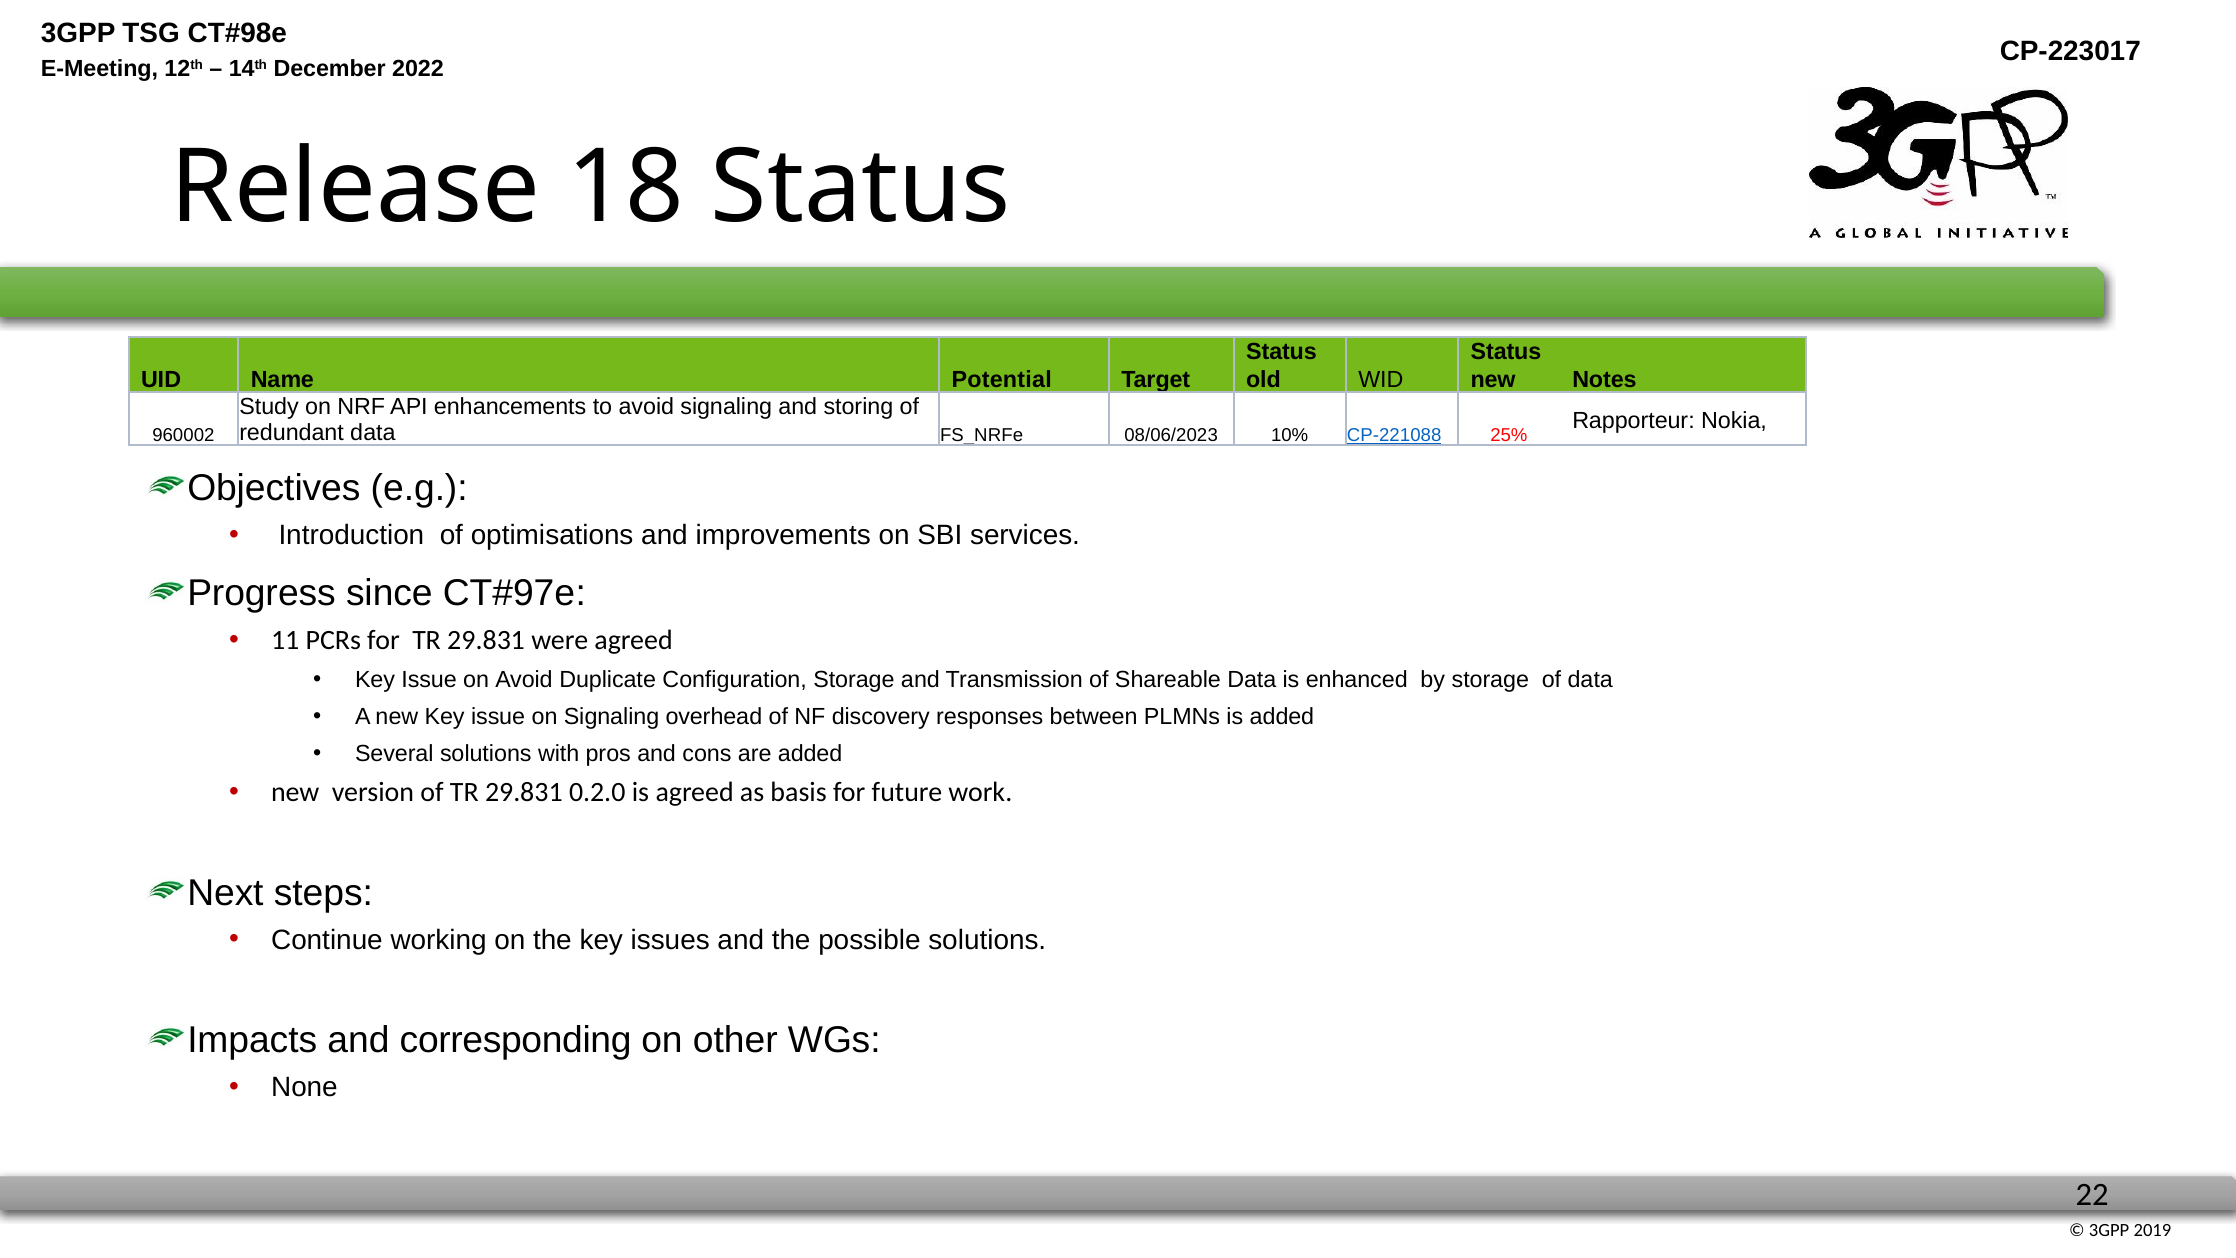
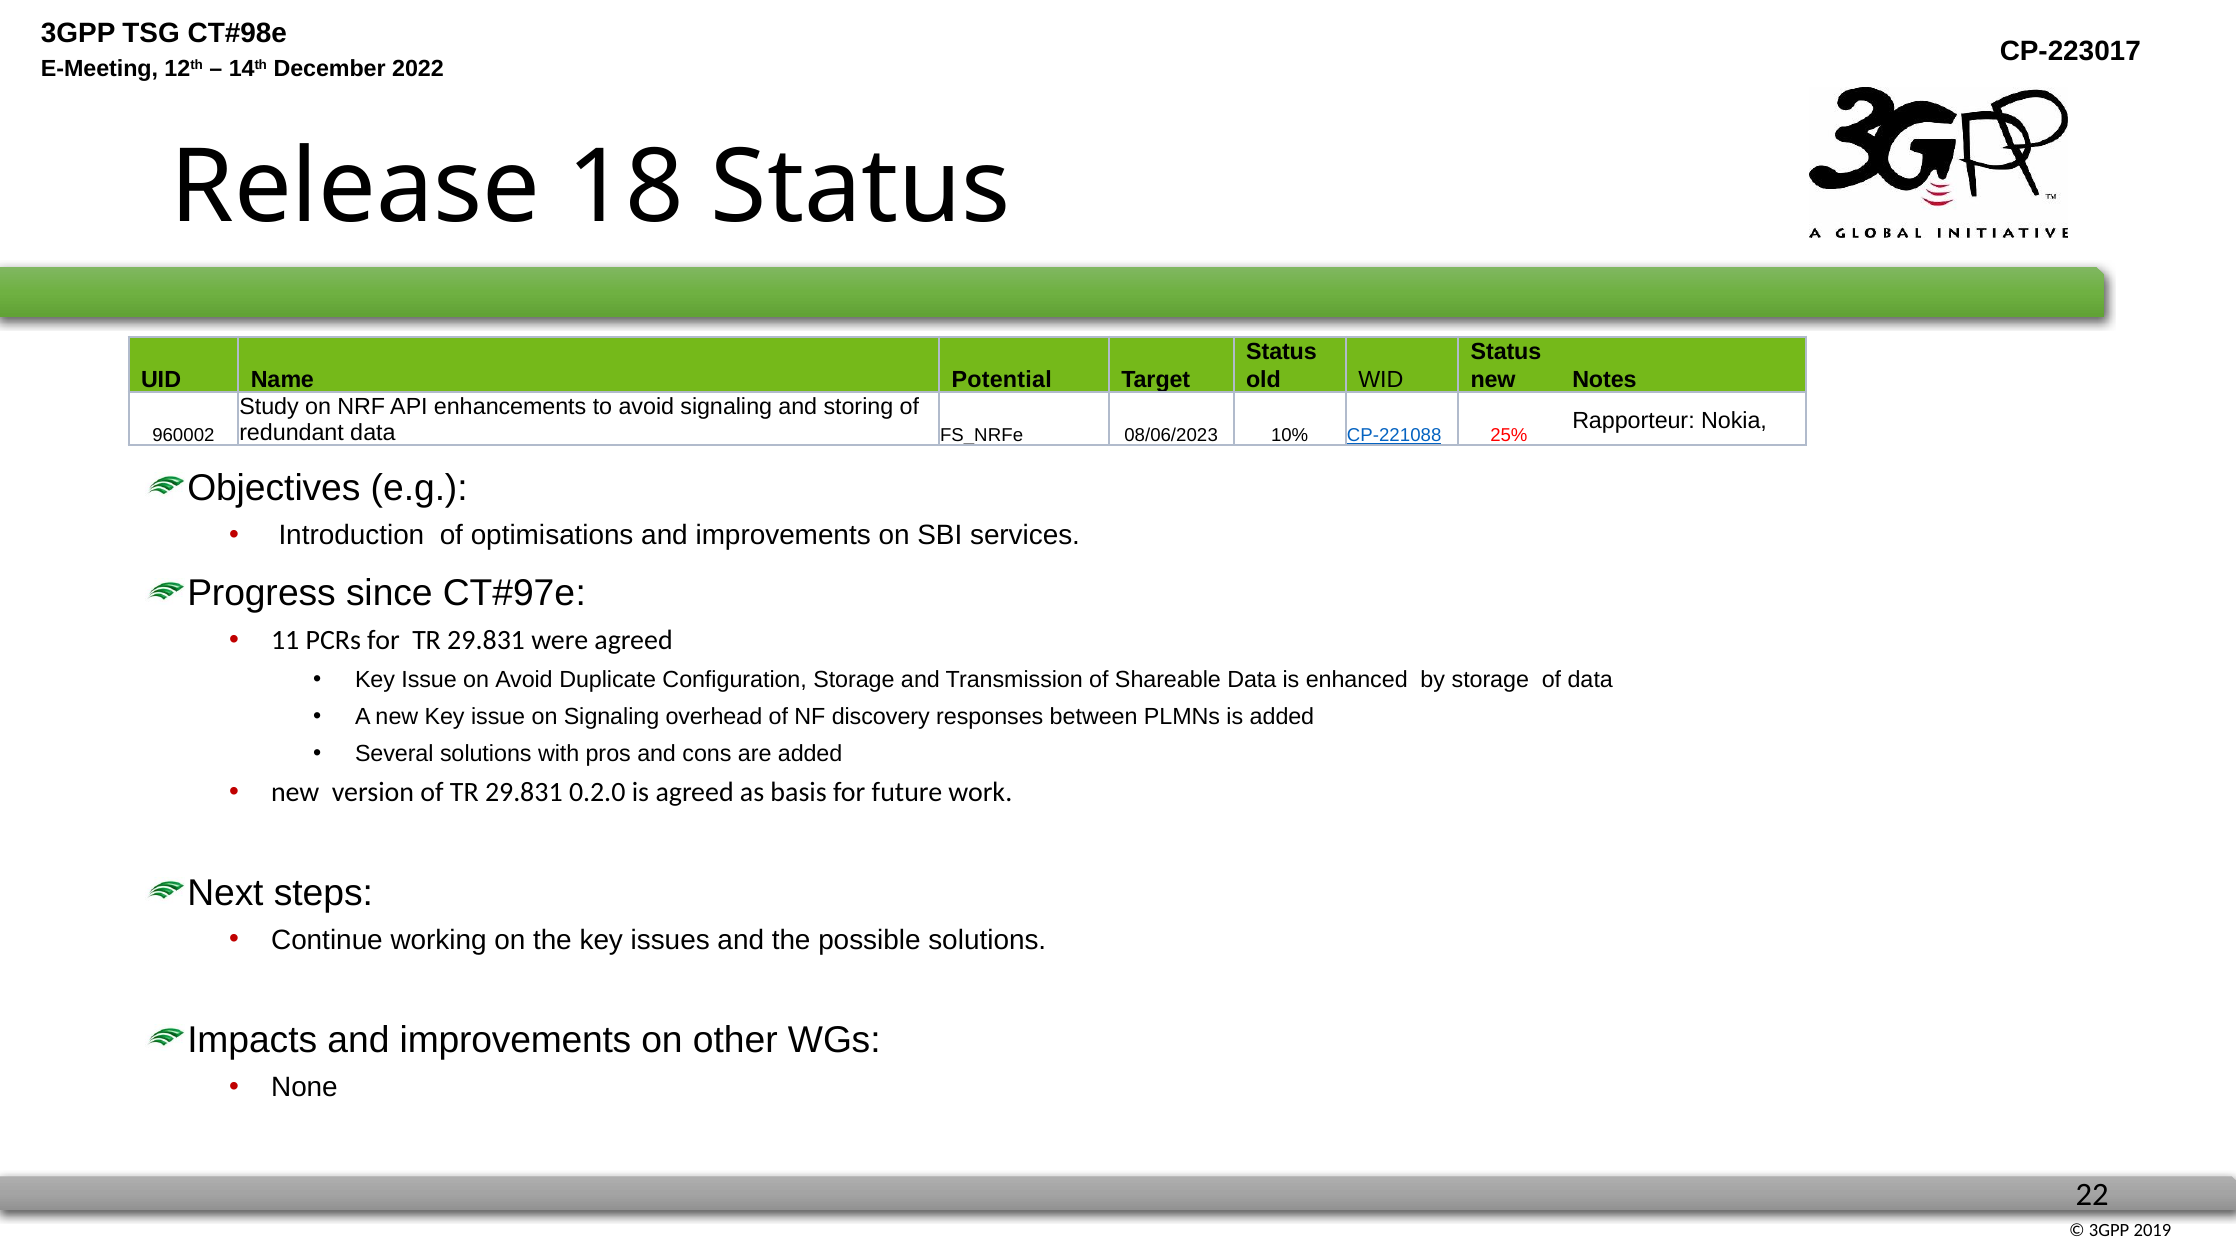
Impacts and corresponding: corresponding -> improvements (516, 1040)
